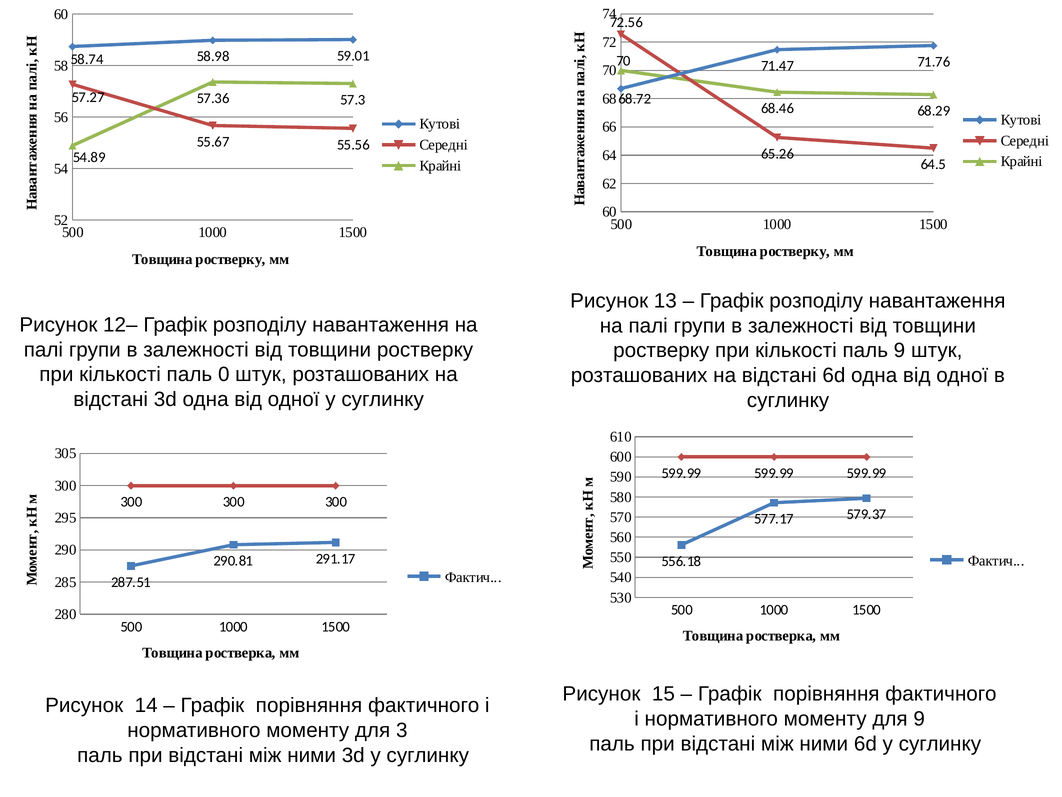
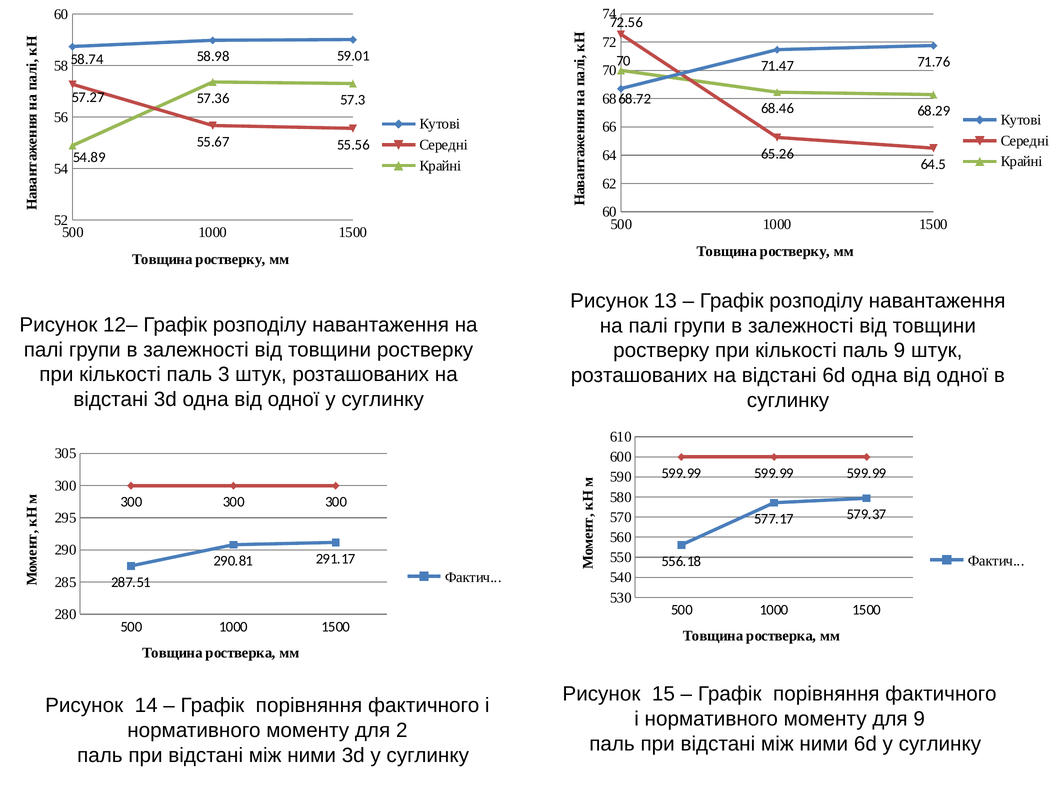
0: 0 -> 3 (224, 374)
3: 3 -> 2 (402, 730)
